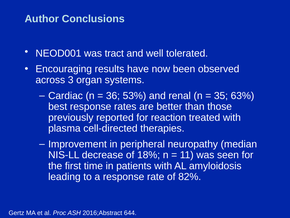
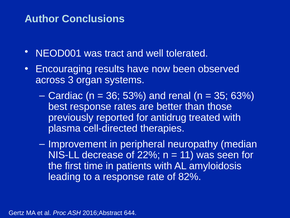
reaction: reaction -> antidrug (169, 117)
18%: 18% -> 22% (149, 155)
